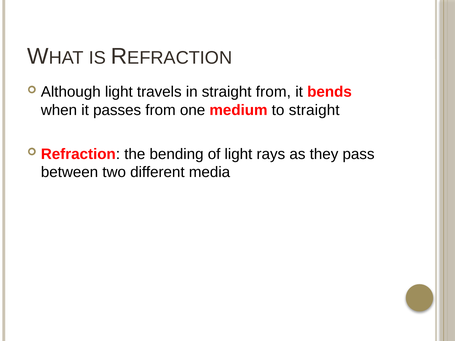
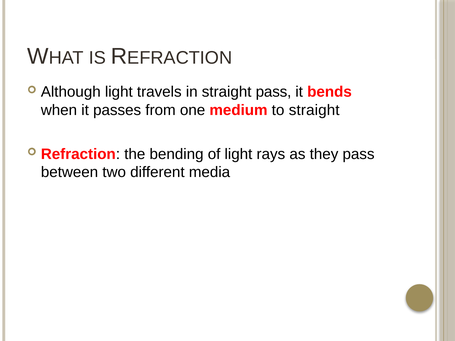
straight from: from -> pass (274, 92)
